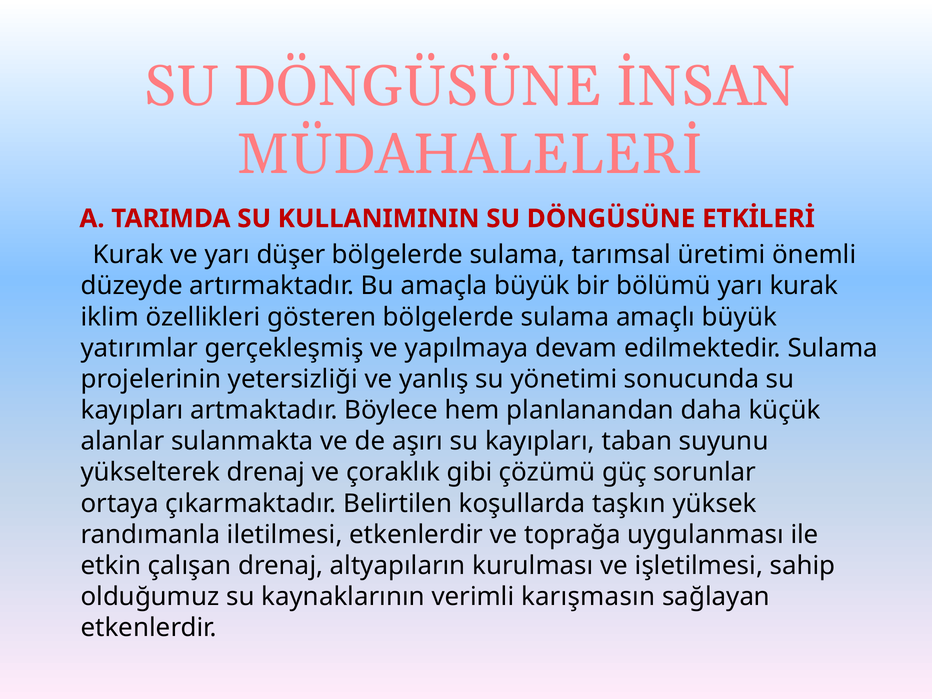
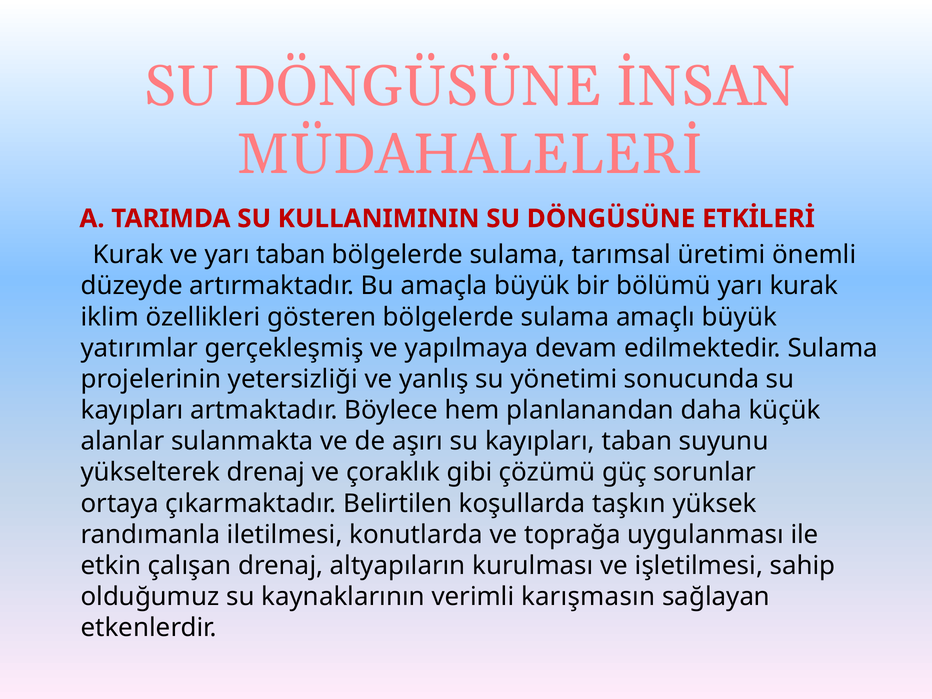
yarı düşer: düşer -> taban (291, 255)
iletilmesi etkenlerdir: etkenlerdir -> konutlarda (416, 535)
